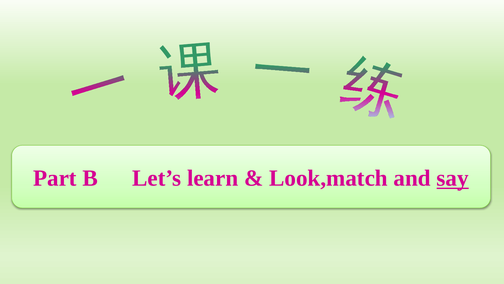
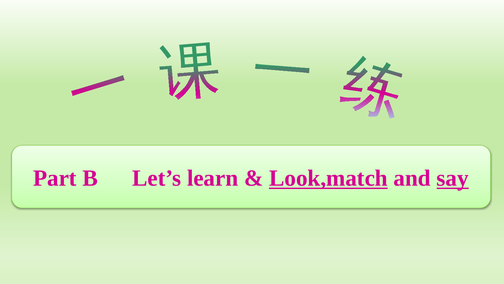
Look,match underline: none -> present (328, 178)
